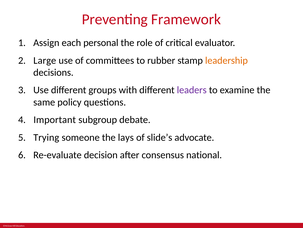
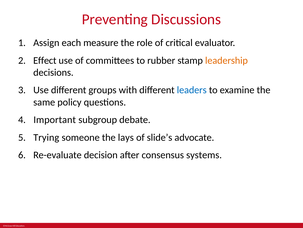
Framework: Framework -> Discussions (186, 19)
personal: personal -> measure (101, 43)
Large: Large -> Effect (45, 60)
leaders colour: purple -> blue (192, 90)
national: national -> systems (204, 154)
